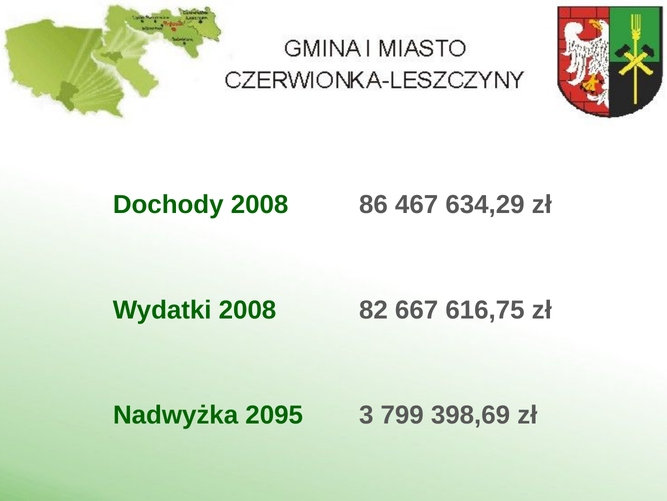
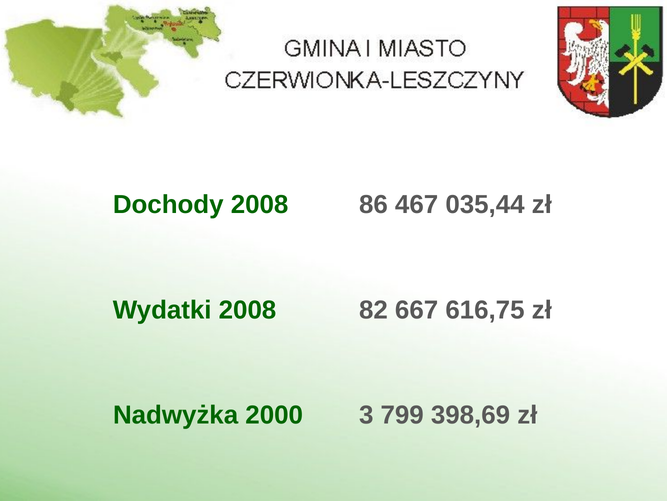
634,29: 634,29 -> 035,44 (485, 204)
2095: 2095 -> 2000 (274, 415)
